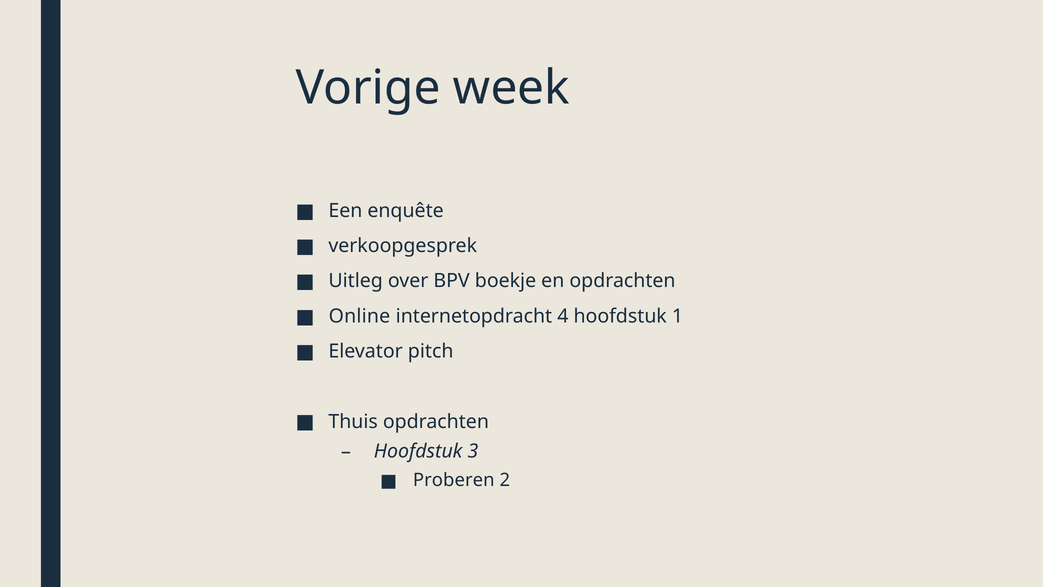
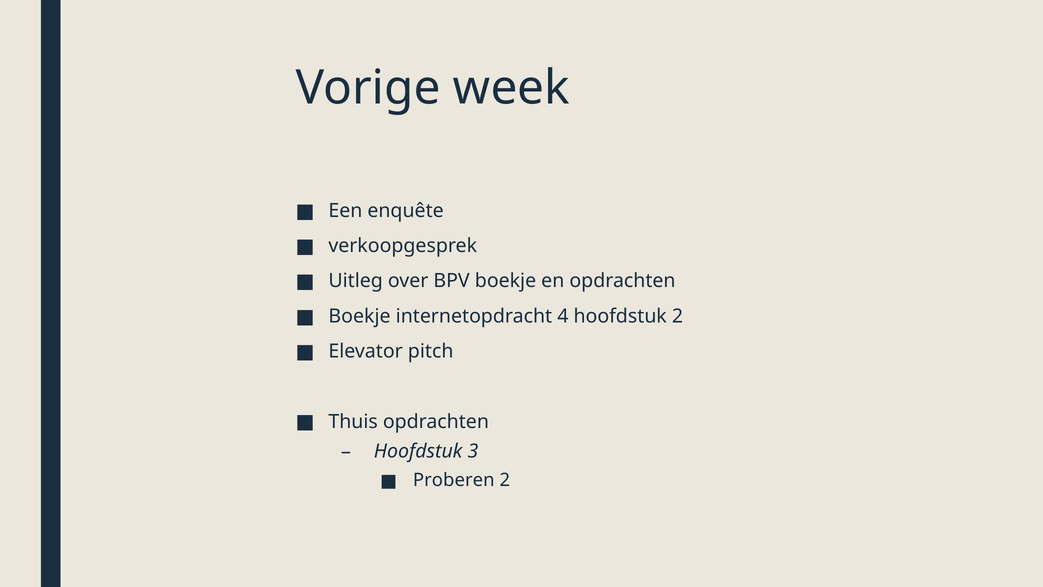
Online: Online -> Boekje (360, 316)
hoofdstuk 1: 1 -> 2 (678, 316)
